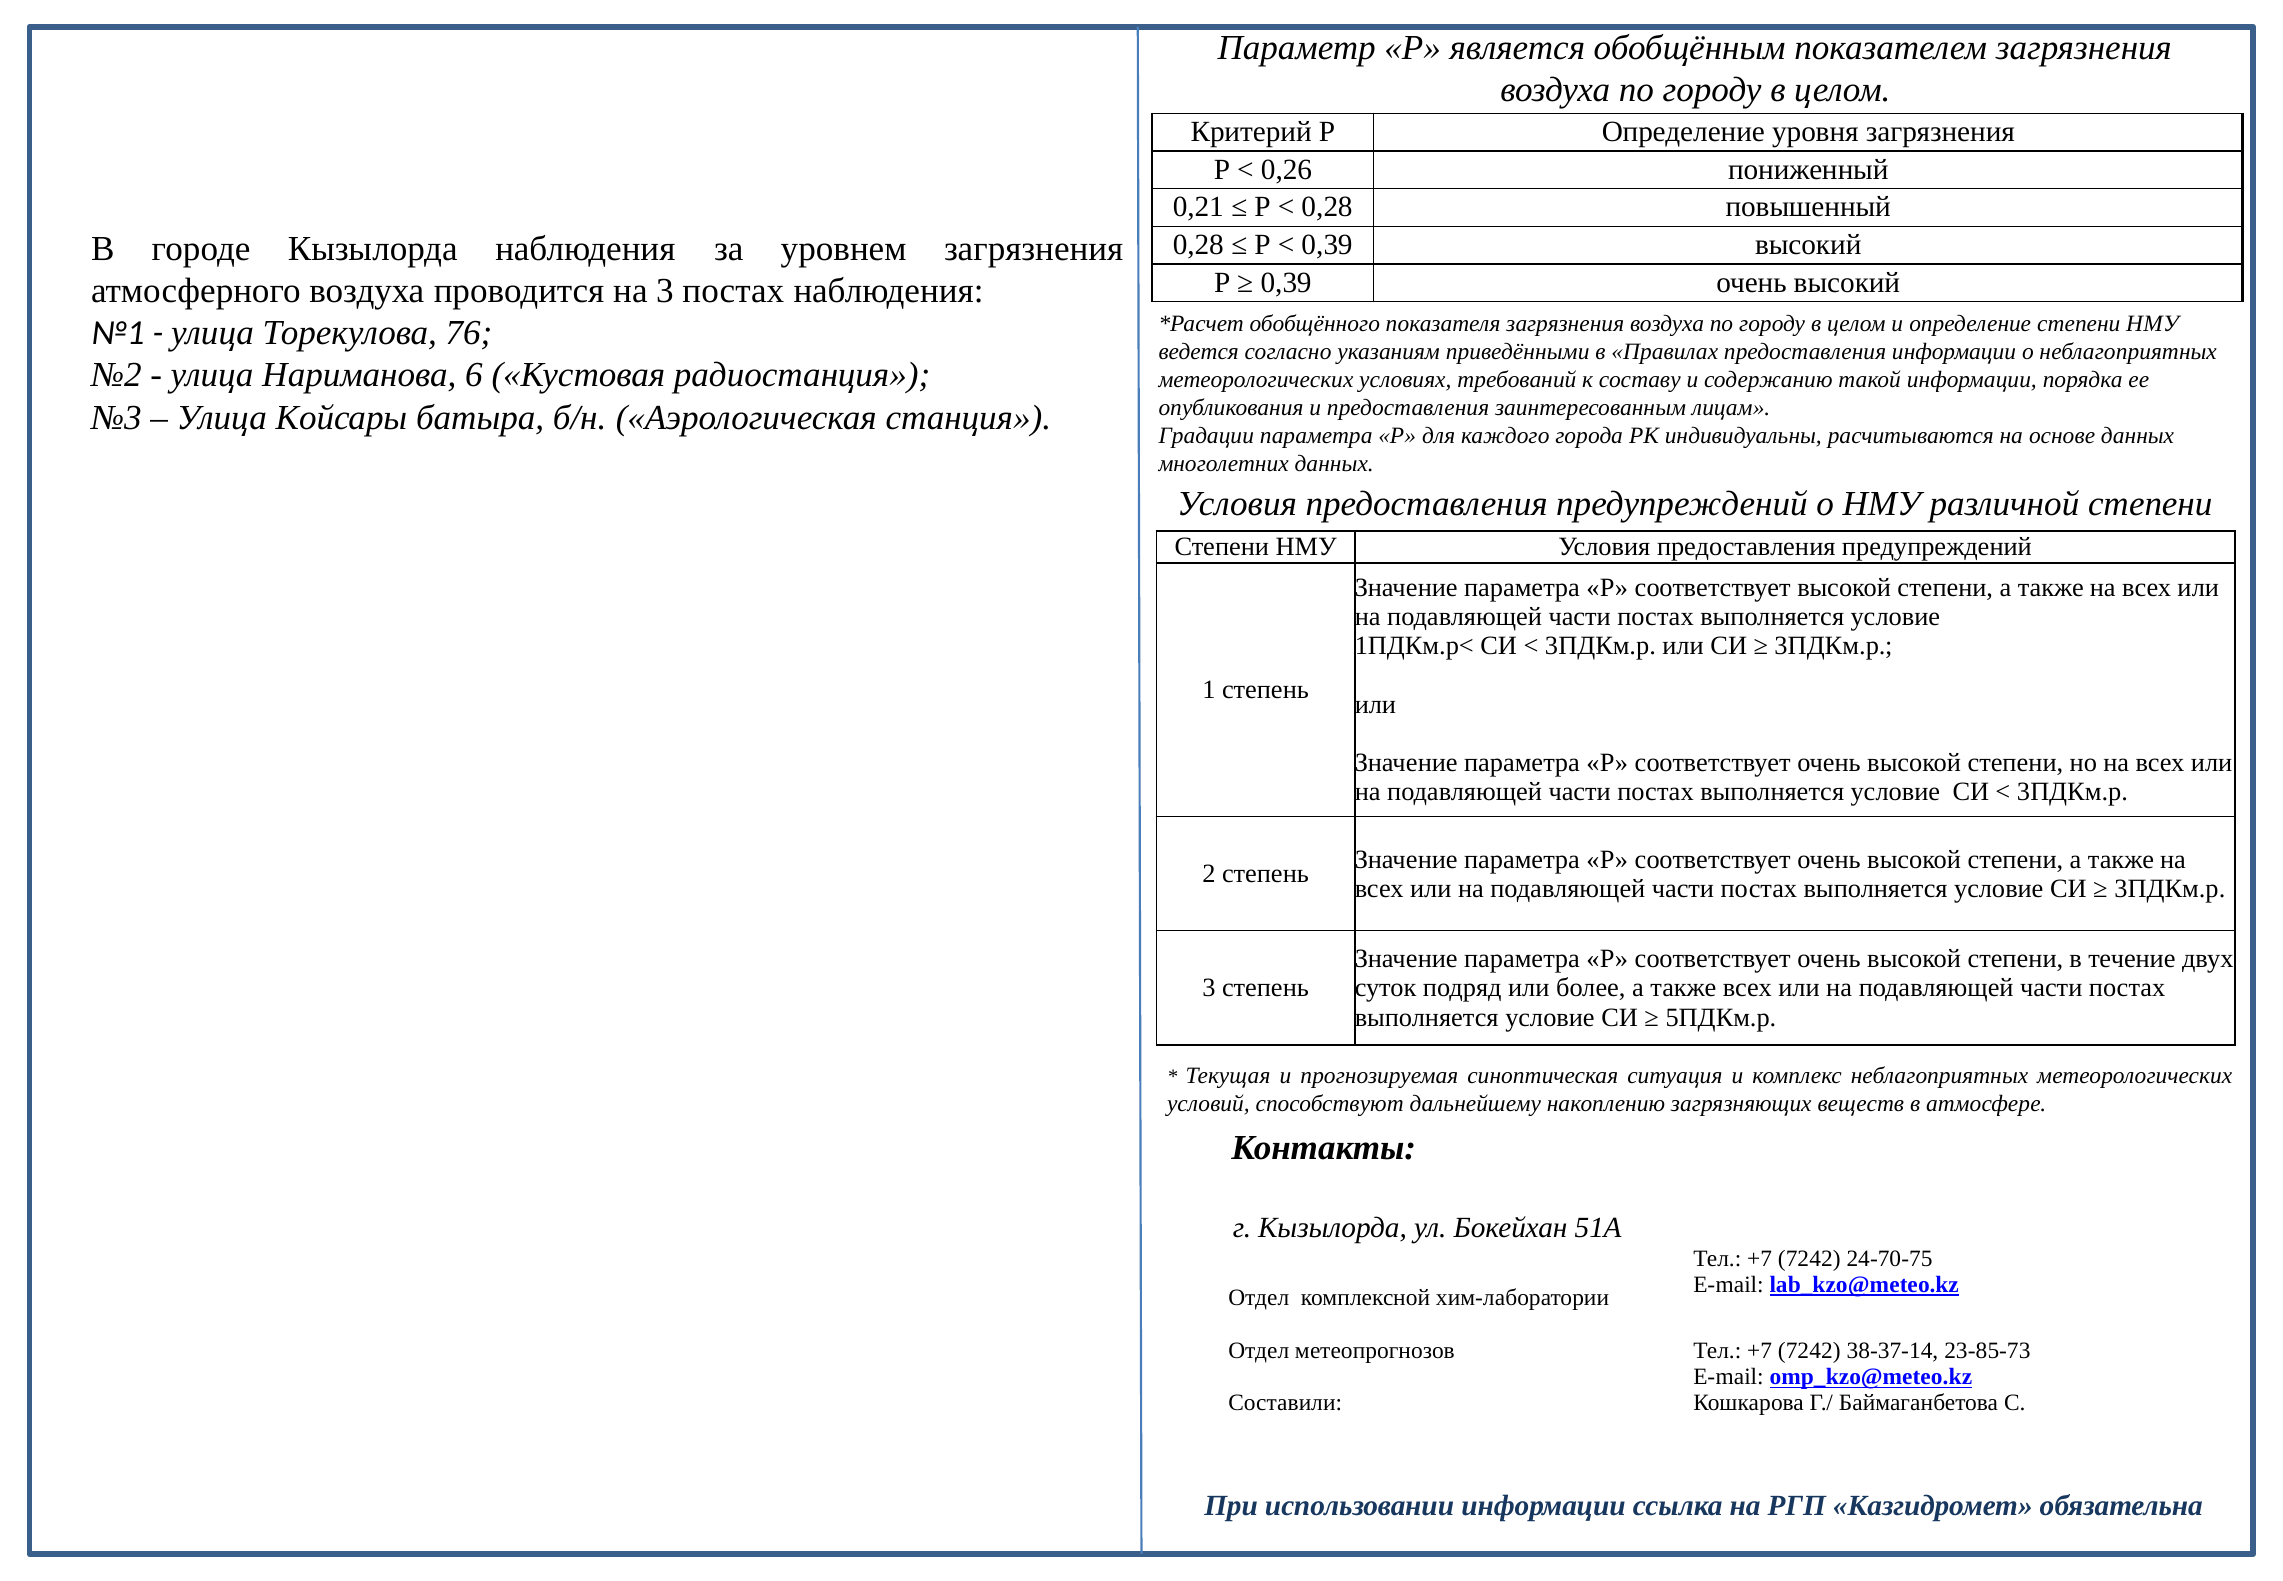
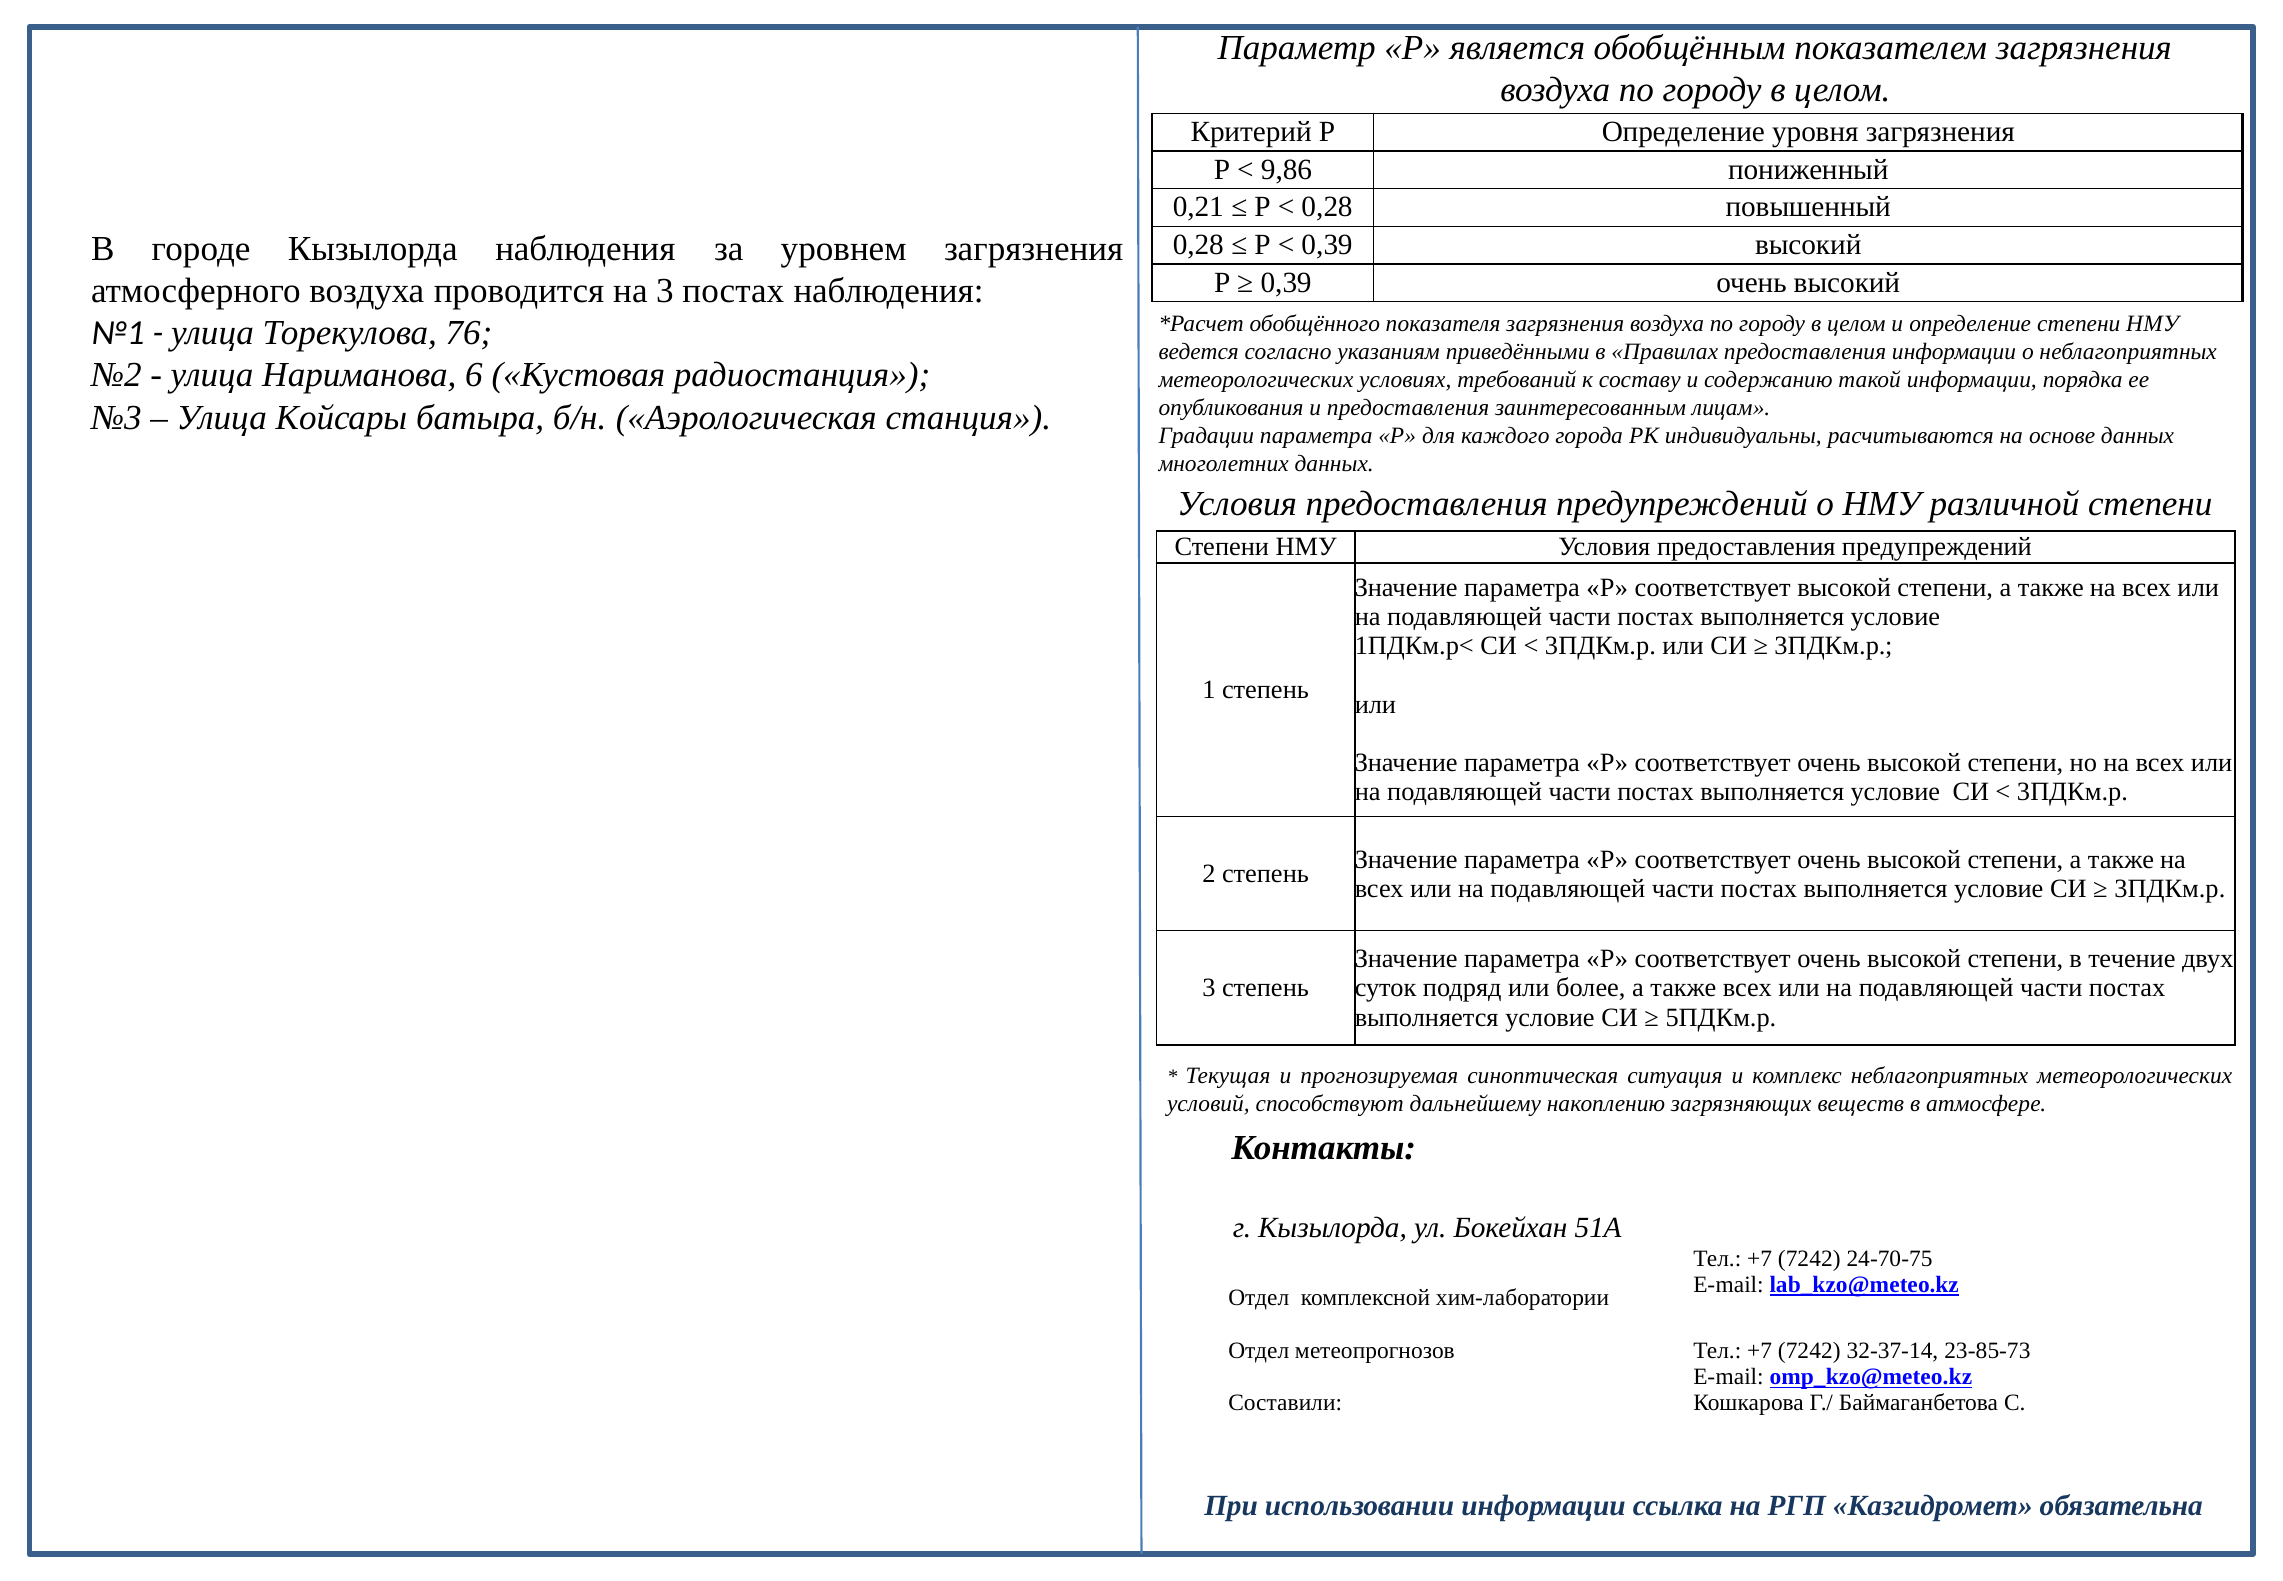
0,26: 0,26 -> 9,86 (1286, 170)
38-37-14: 38-37-14 -> 32-37-14 (1892, 1351)
